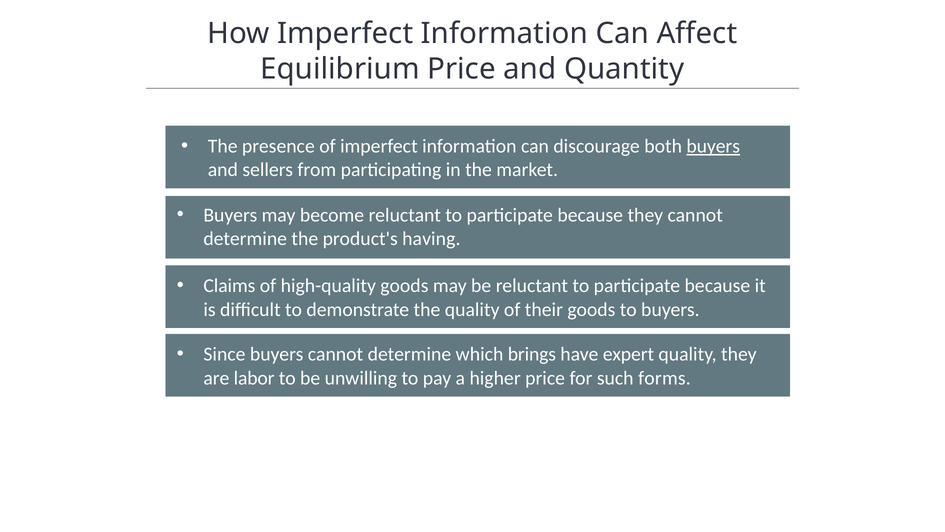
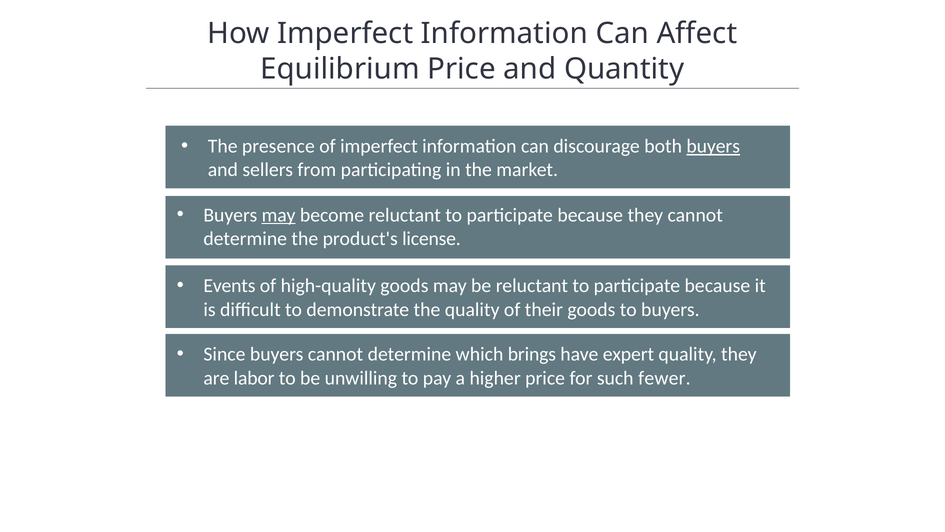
may underline: none -> present (279, 215)
having: having -> license (431, 239)
Claims: Claims -> Events (229, 286)
forms: forms -> fewer (664, 378)
